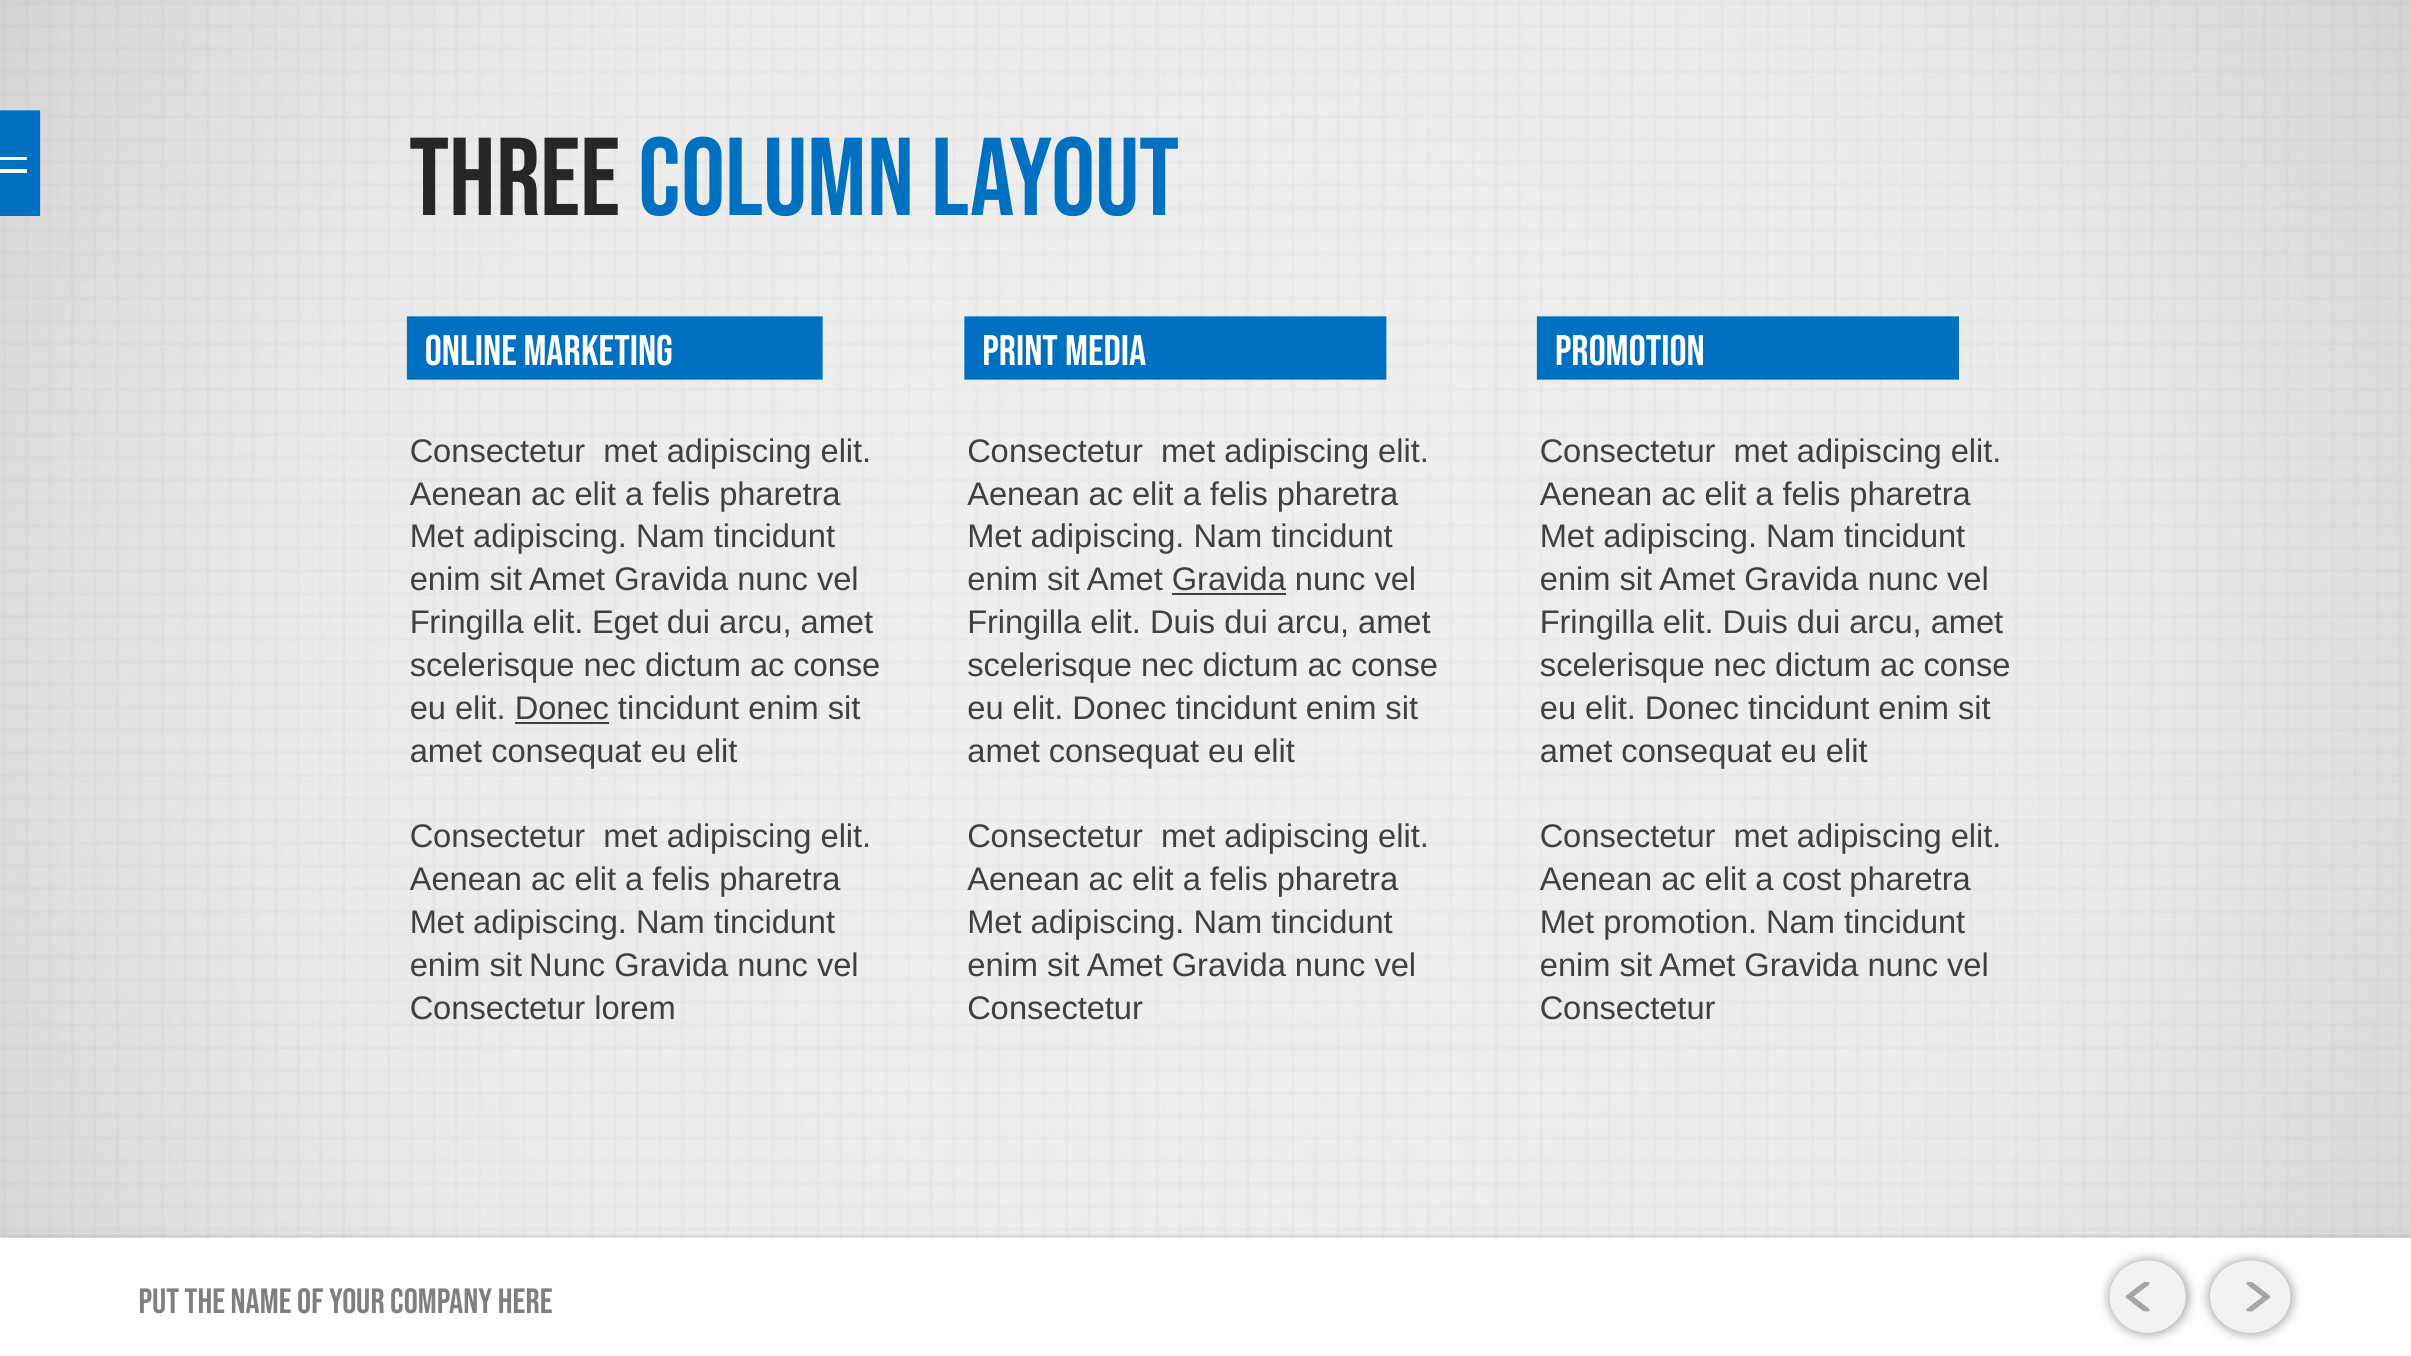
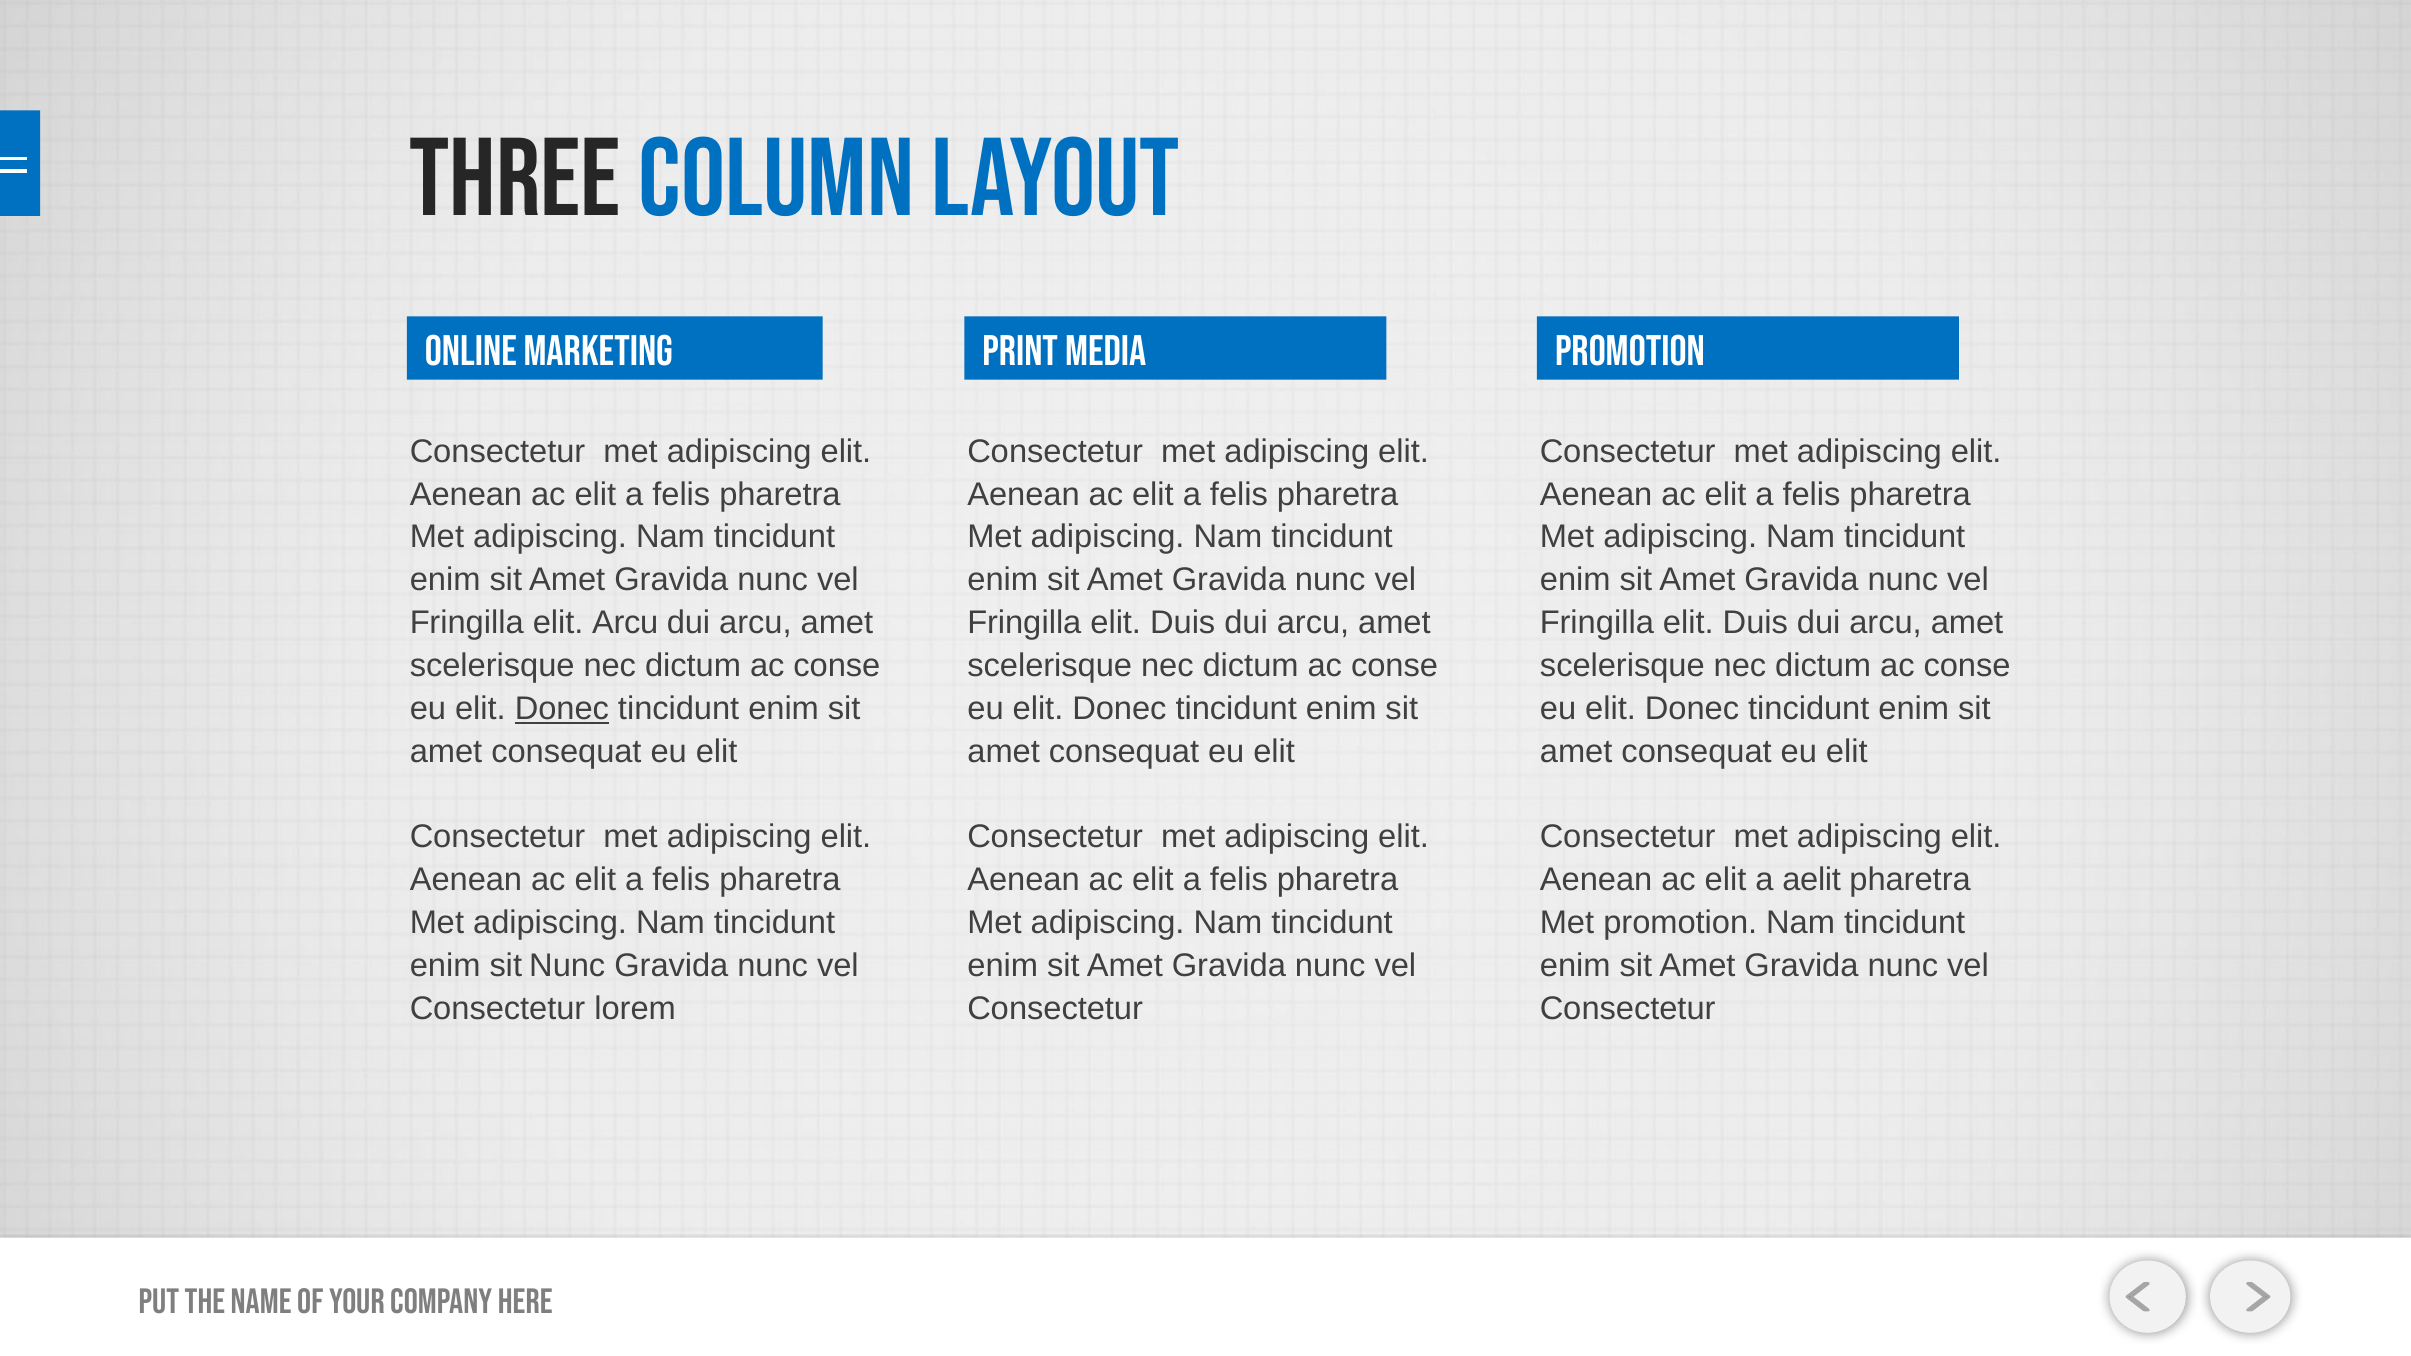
Gravida underline: present -> none (1229, 580)
elit Eget: Eget -> Arcu (625, 623)
cost: cost -> aelit (1812, 880)
